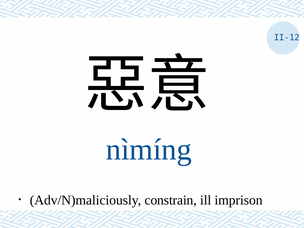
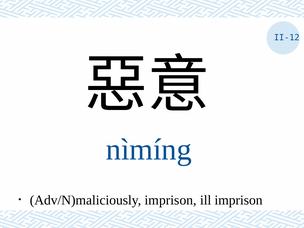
constrain: constrain -> imprison (171, 200)
